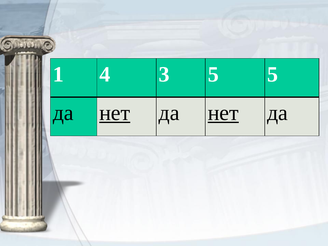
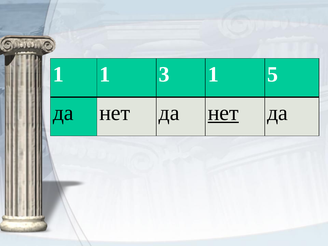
1 4: 4 -> 1 (105, 74)
3 5: 5 -> 1 (213, 74)
нет underline: present -> none (115, 113)
